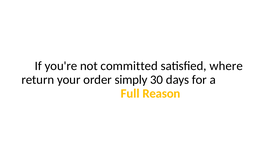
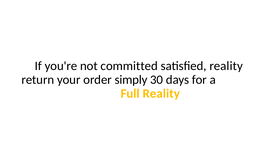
satisfied where: where -> reality (226, 66)
Full Reason: Reason -> Reality (161, 94)
